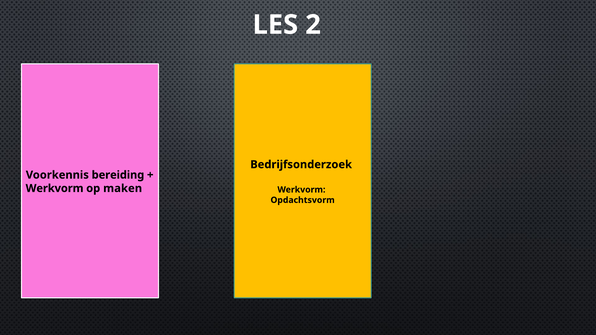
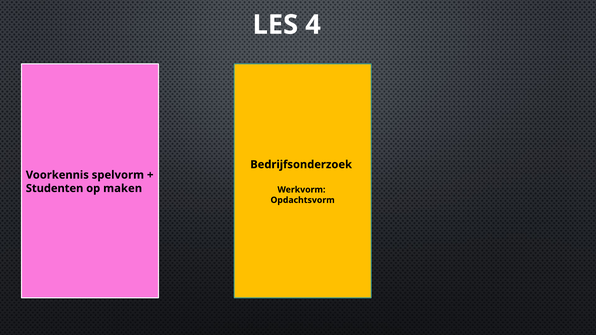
2: 2 -> 4 (313, 25)
bereiding: bereiding -> spelvorm (118, 175)
Werkvorm: Werkvorm -> Studenten (55, 188)
